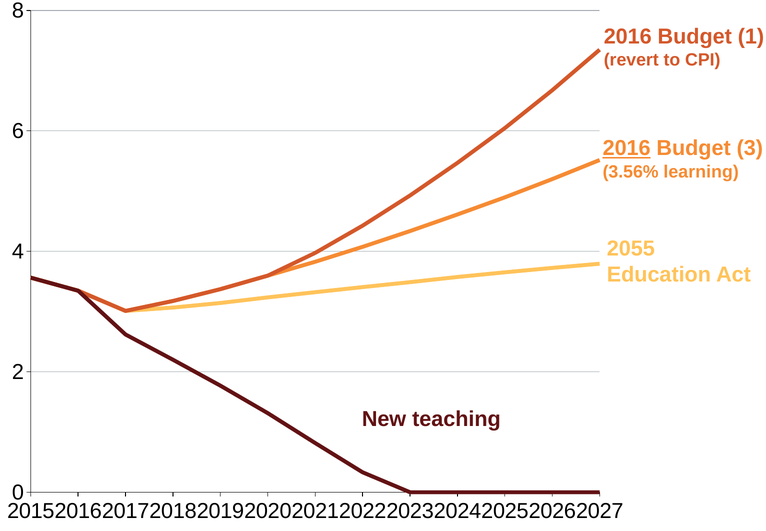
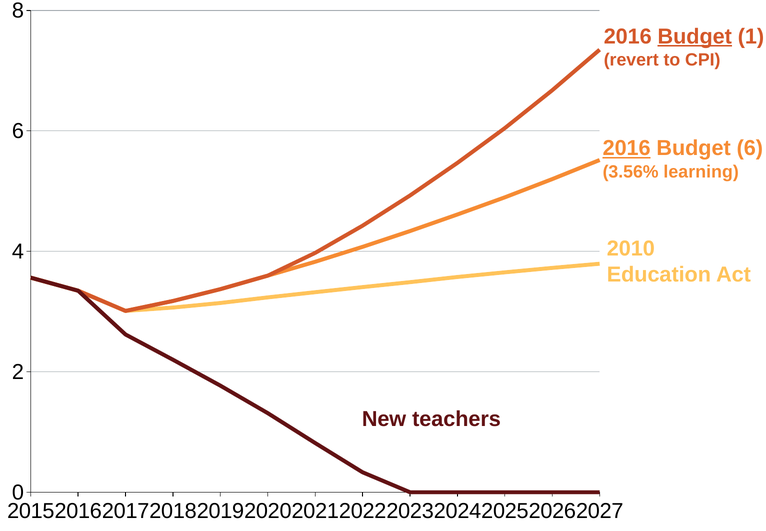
Budget underline: none -> present (695, 37)
Budget 3: 3 -> 6 (750, 148)
2055: 2055 -> 2010 (631, 249)
teaching: teaching -> teachers (456, 418)
